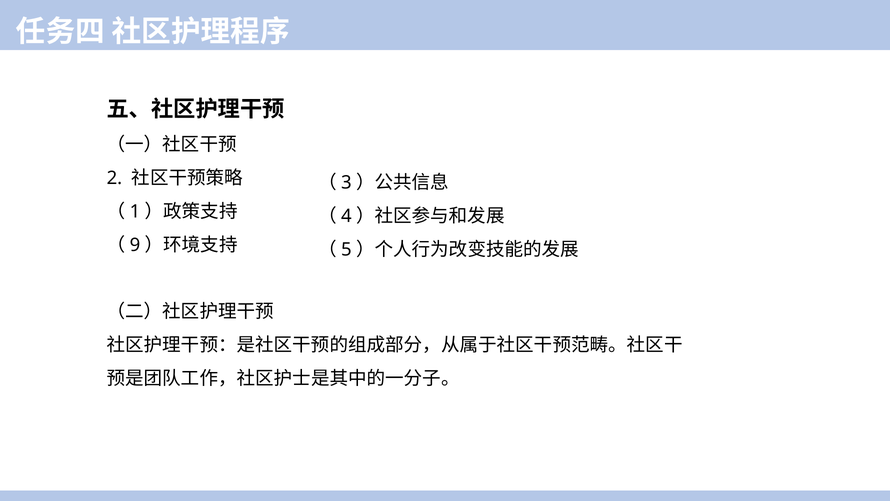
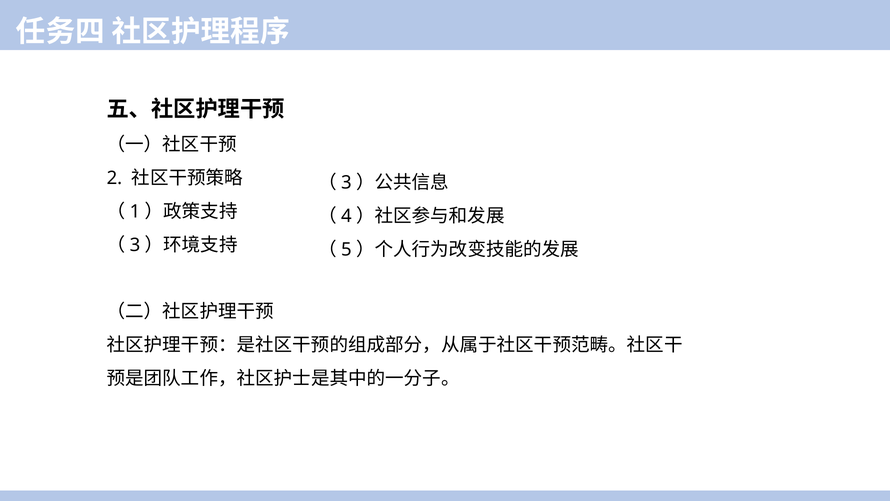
9: 9 -> 3 (135, 245)
